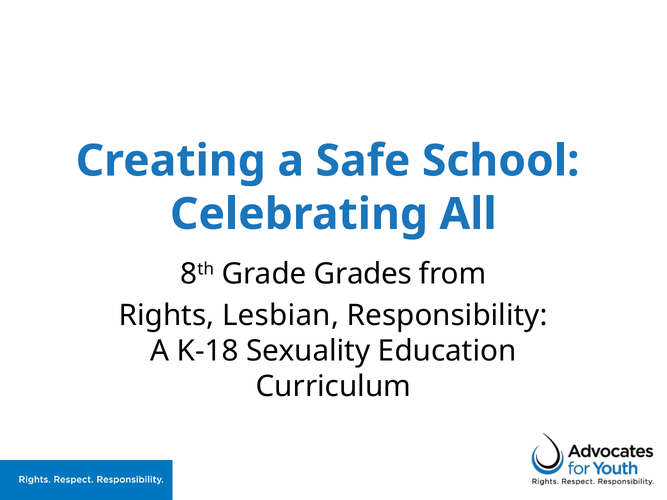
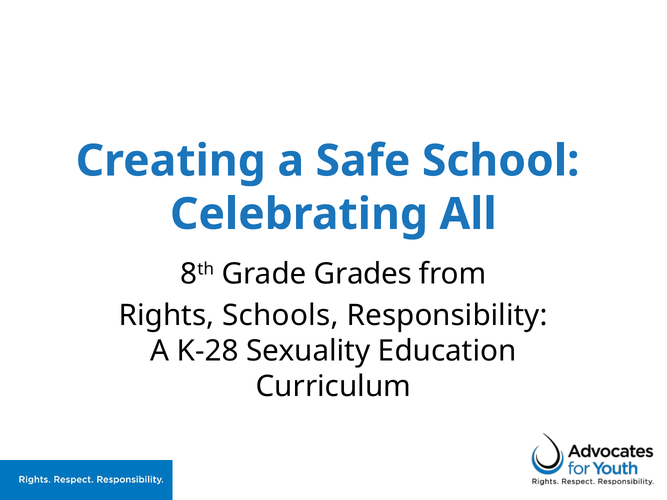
Lesbian: Lesbian -> Schools (280, 316)
K-18: K-18 -> K-28 (208, 351)
